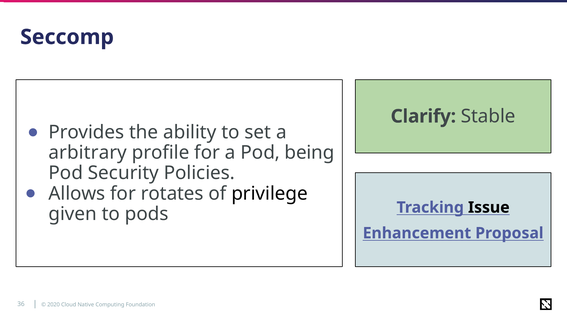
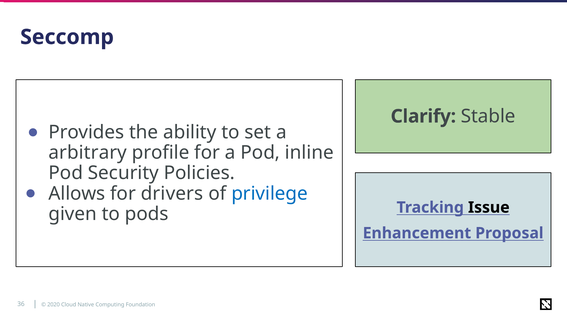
being: being -> inline (309, 153)
rotates: rotates -> drivers (172, 193)
privilege colour: black -> blue (270, 193)
